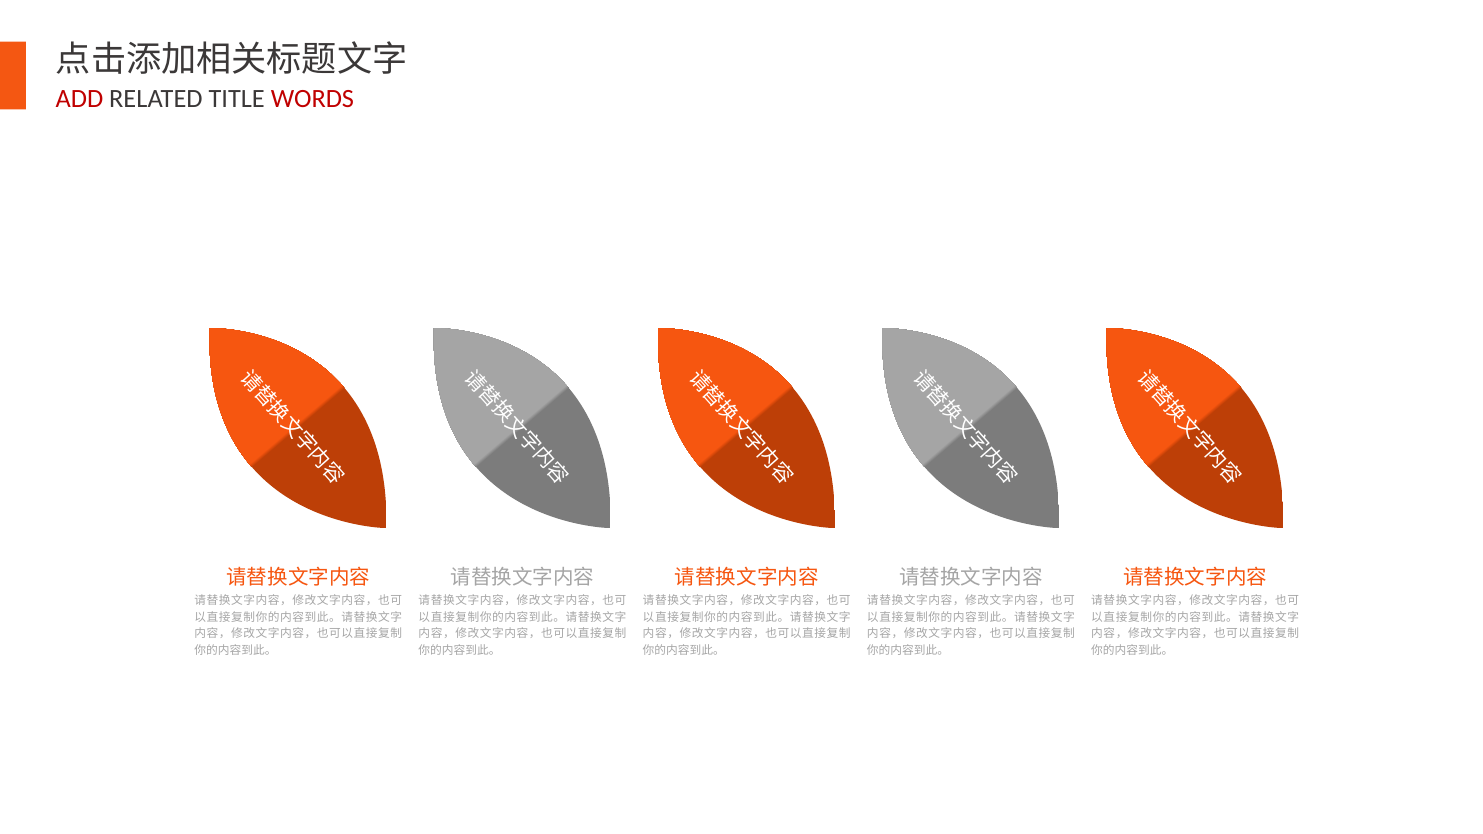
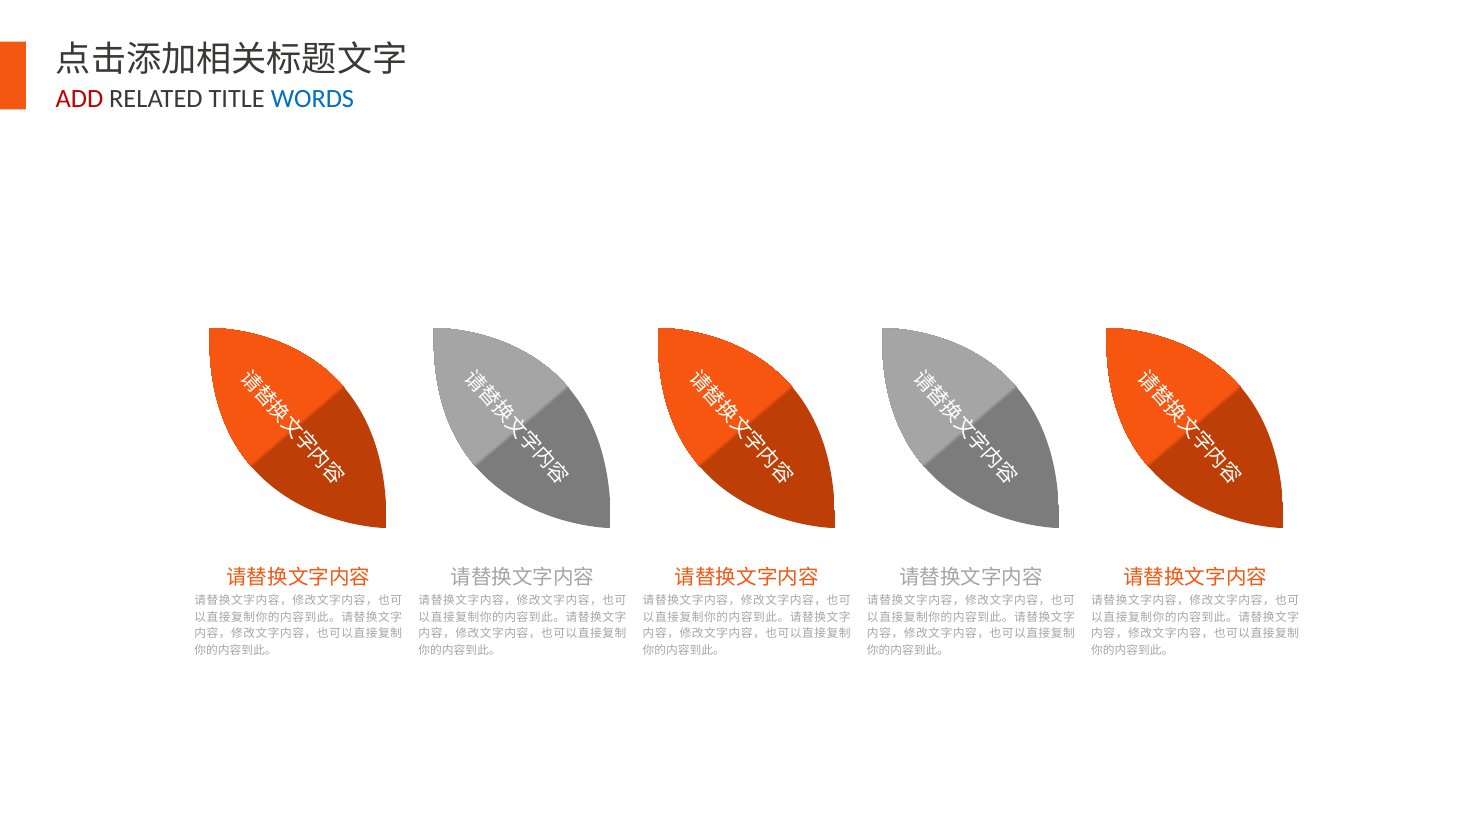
WORDS colour: red -> blue (312, 99)
